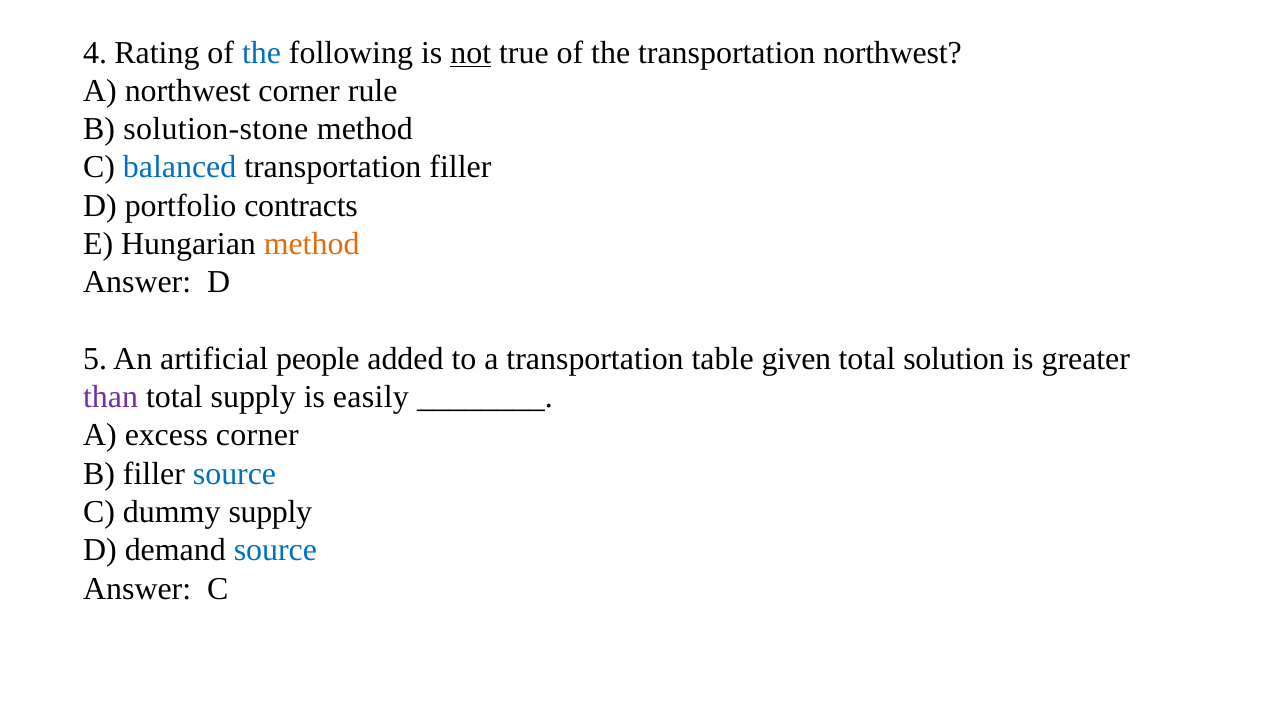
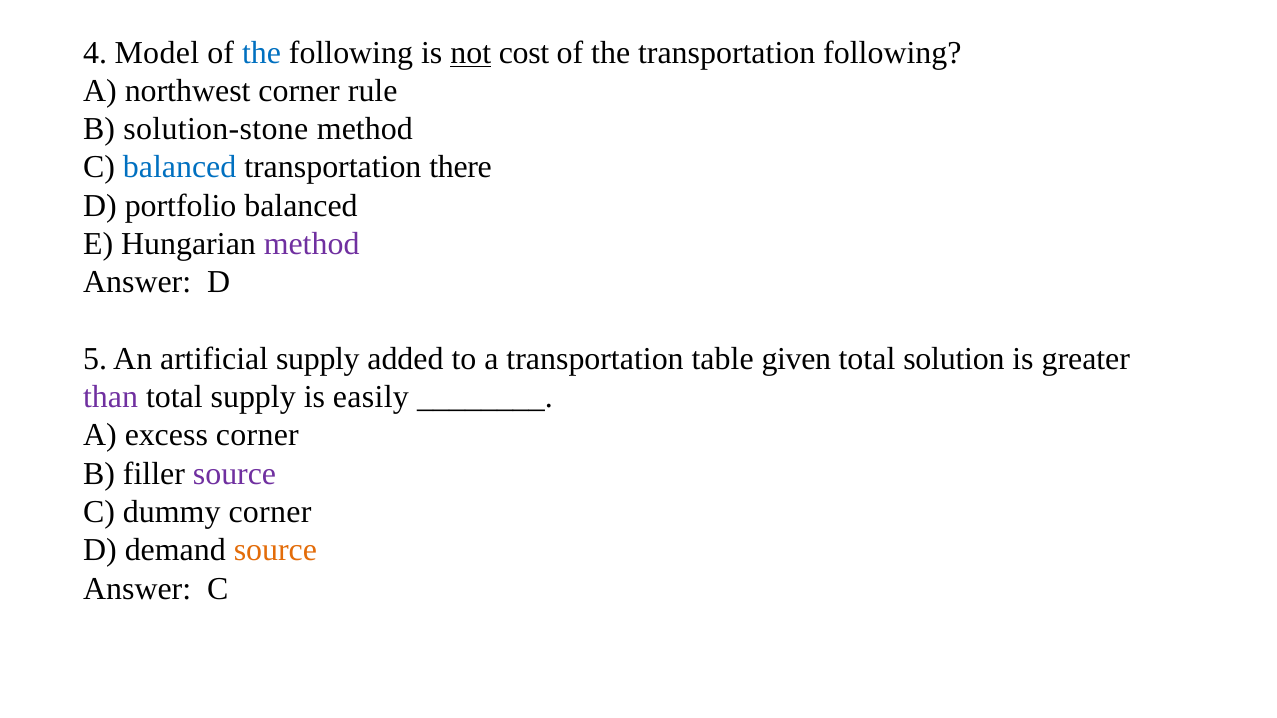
Rating: Rating -> Model (157, 53)
true: true -> cost (524, 53)
transportation northwest: northwest -> following (892, 53)
transportation filler: filler -> there (461, 167)
portfolio contracts: contracts -> balanced (301, 206)
method colour: orange -> purple (312, 244)
artificial people: people -> supply (318, 359)
source colour: blue -> purple (235, 474)
dummy supply: supply -> corner (270, 512)
source colour: blue -> orange (275, 551)
